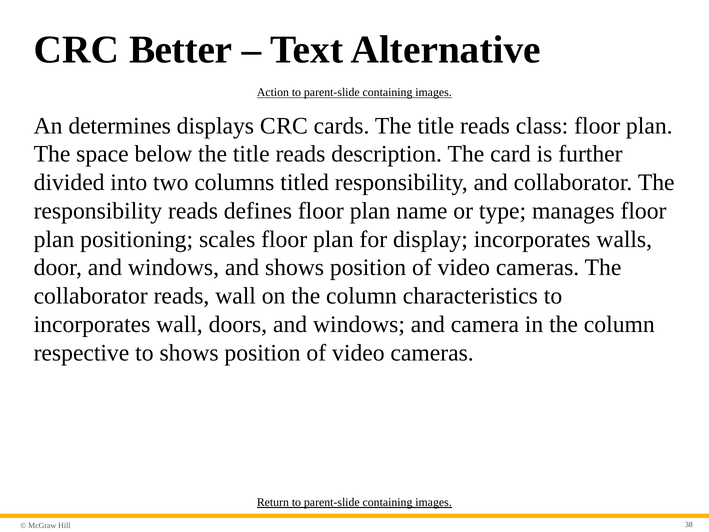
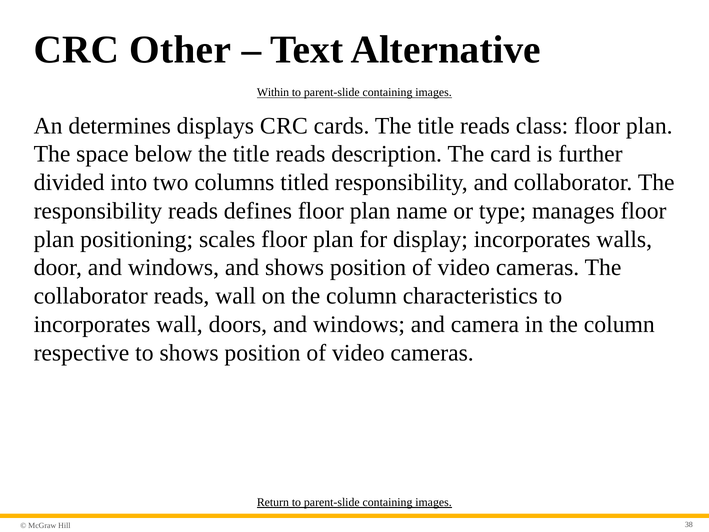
Better: Better -> Other (180, 50)
Action: Action -> Within (273, 92)
